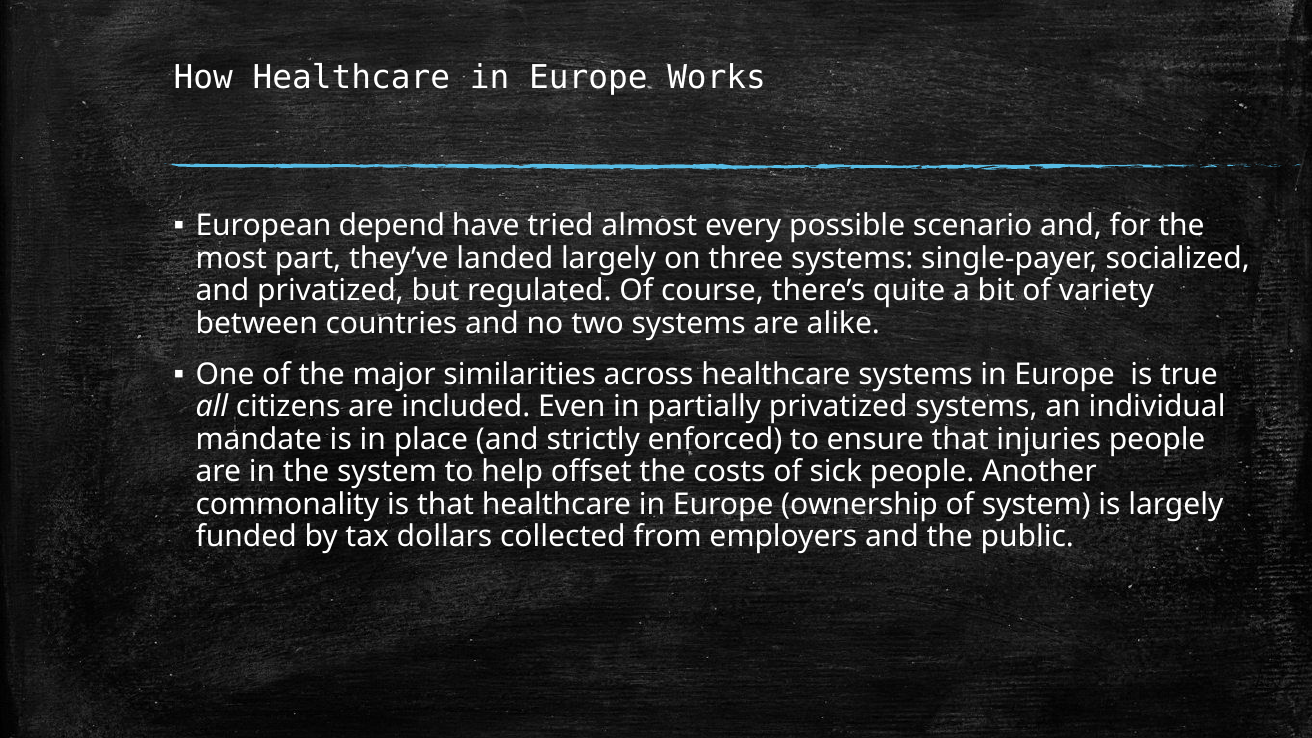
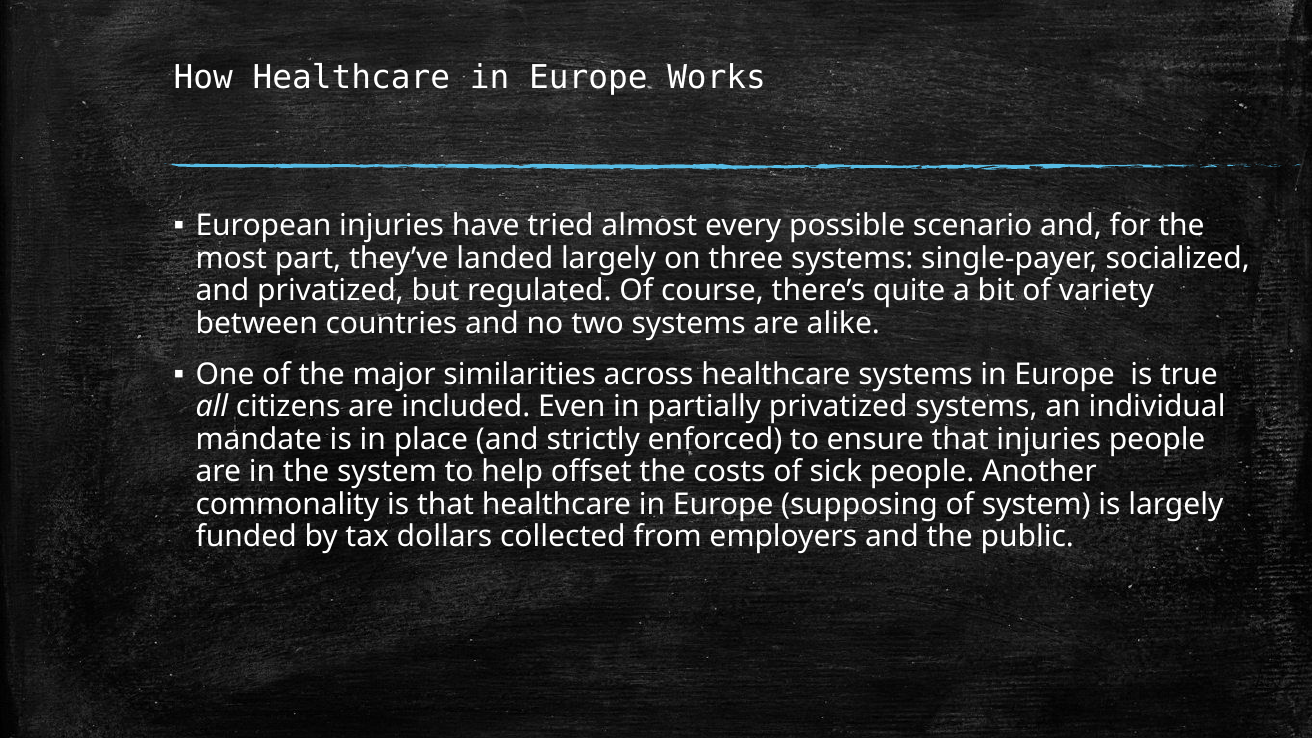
European depend: depend -> injuries (392, 226)
ownership: ownership -> supposing (859, 504)
